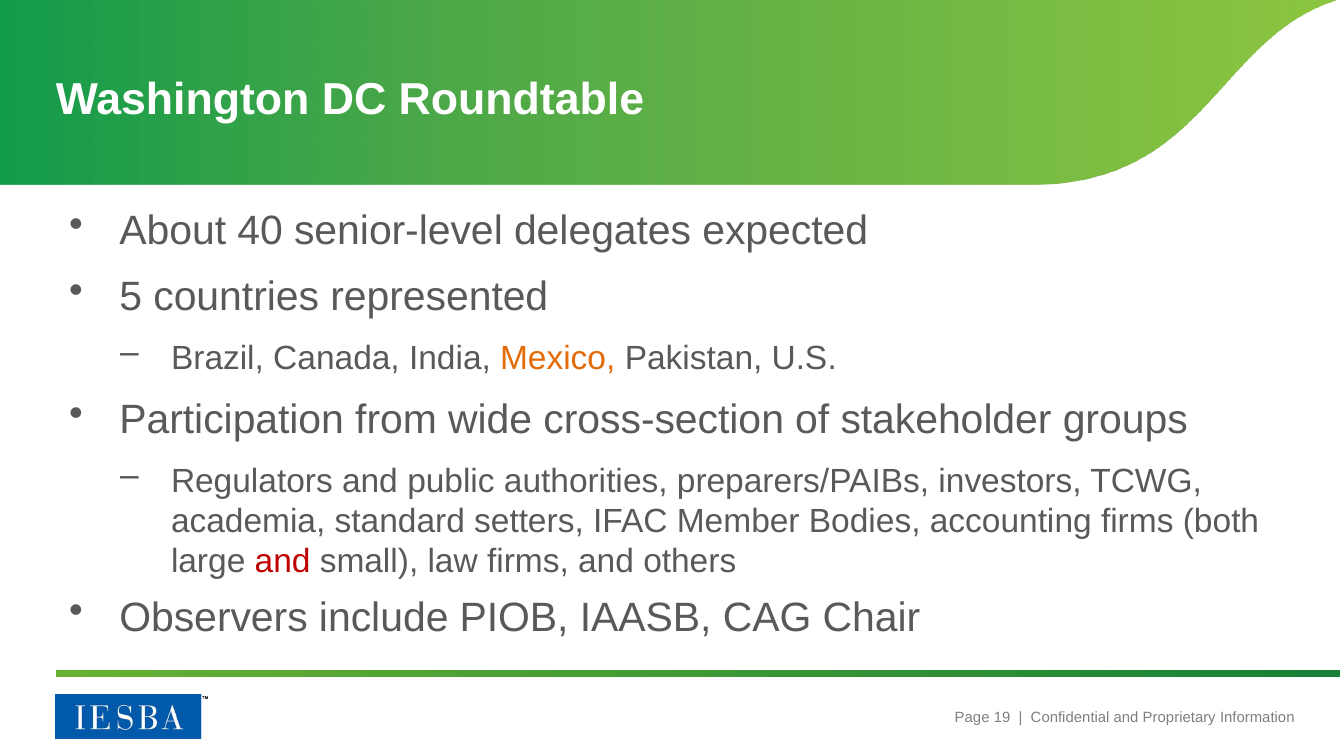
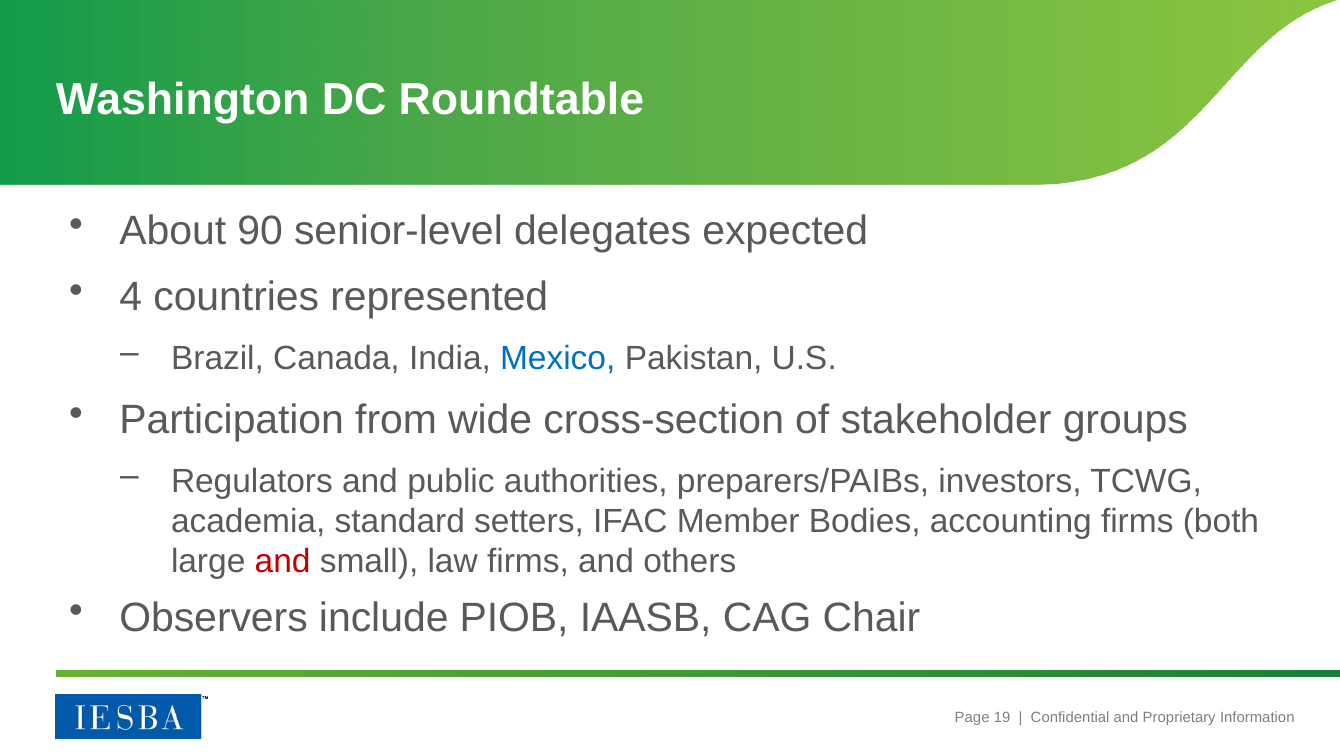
40: 40 -> 90 (260, 231)
5: 5 -> 4 (131, 297)
Mexico colour: orange -> blue (558, 358)
